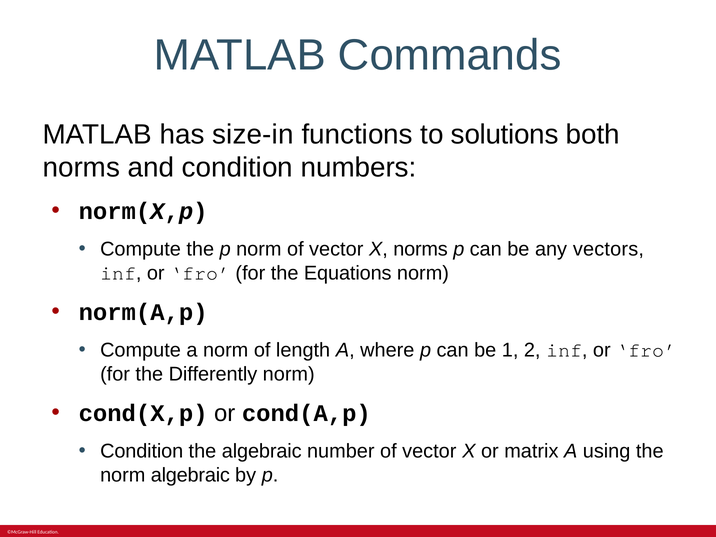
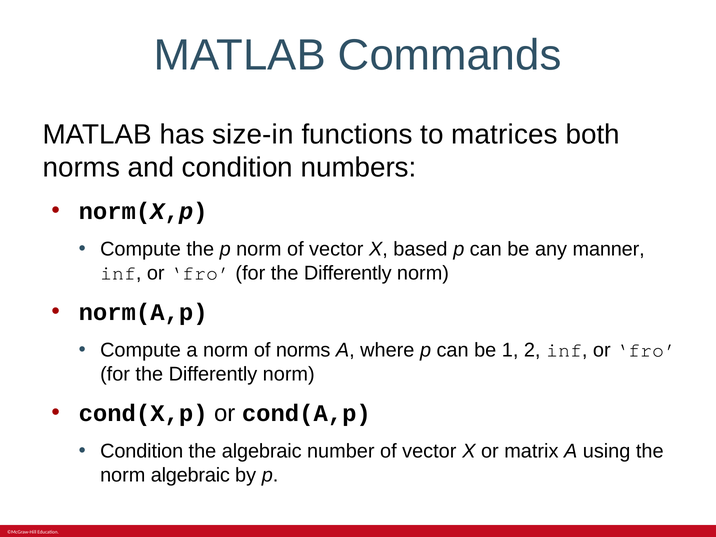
solutions: solutions -> matrices (505, 134)
X norms: norms -> based (420, 249)
vectors: vectors -> manner (609, 249)
Equations: Equations -> Differently (348, 273)
of length: length -> norms (303, 350)
